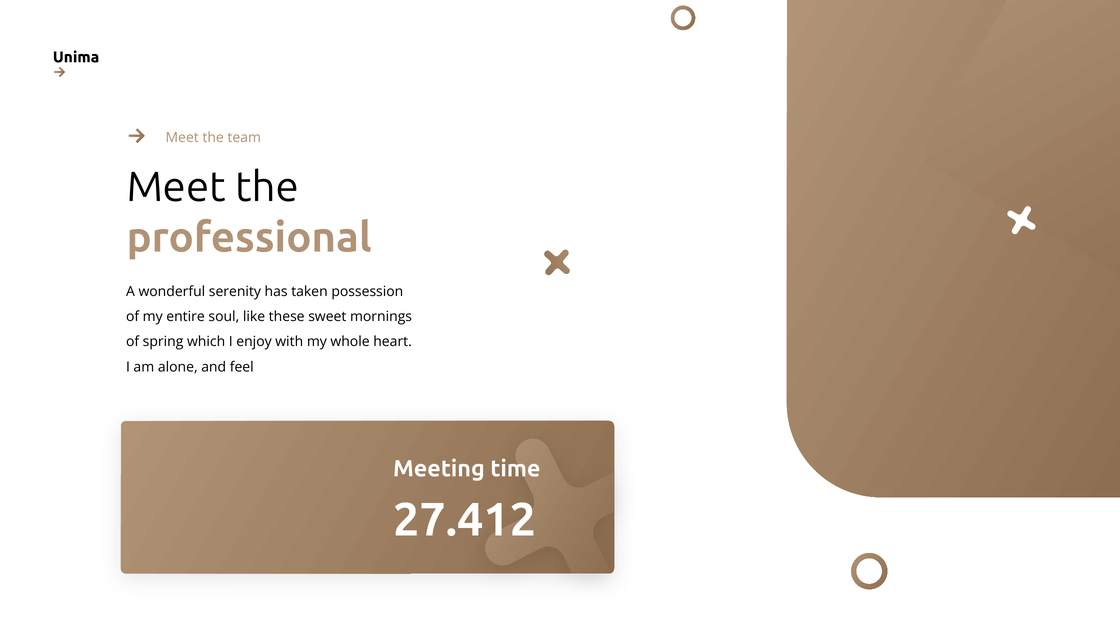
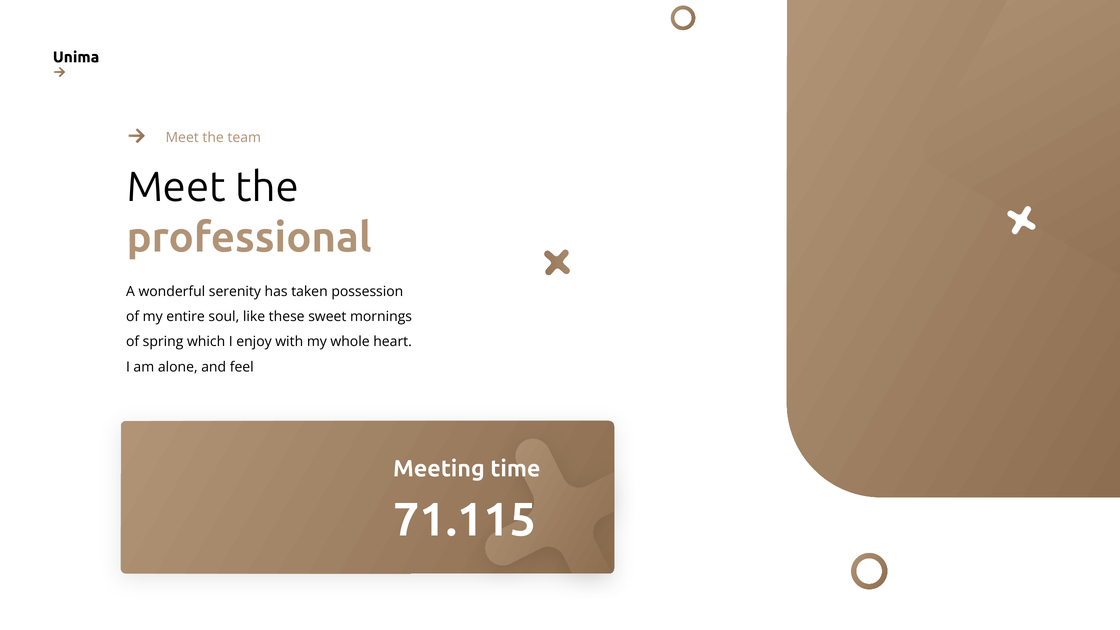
27.412: 27.412 -> 71.115 (464, 520)
